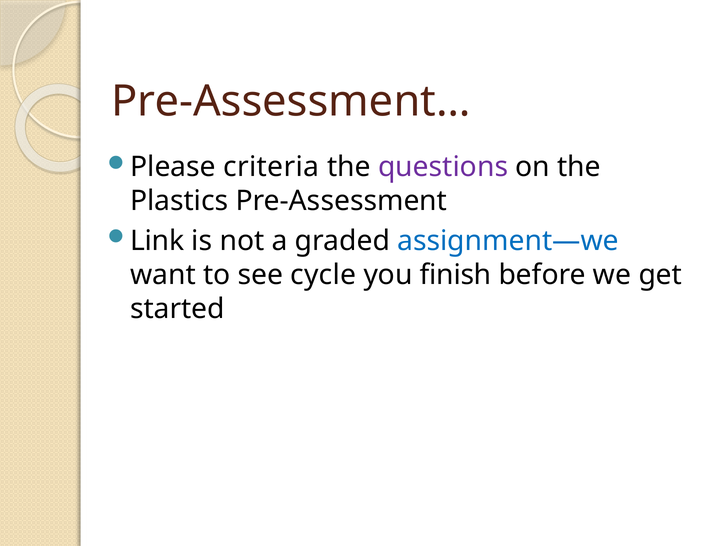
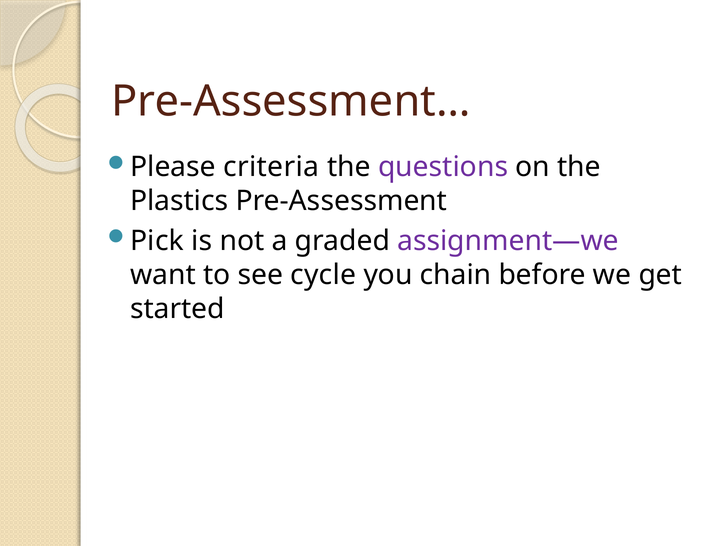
Link: Link -> Pick (157, 241)
assignment—we colour: blue -> purple (508, 241)
finish: finish -> chain (456, 275)
